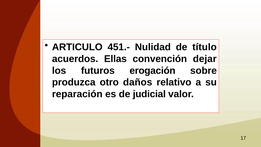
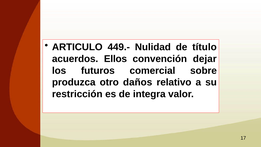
451.-: 451.- -> 449.- (119, 47)
Ellas: Ellas -> Ellos (115, 59)
erogación: erogación -> comercial (152, 71)
reparación: reparación -> restricción (77, 94)
judicial: judicial -> integra (149, 94)
